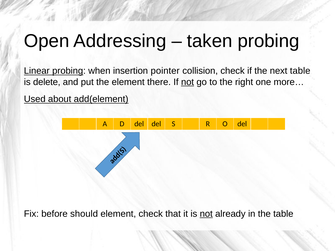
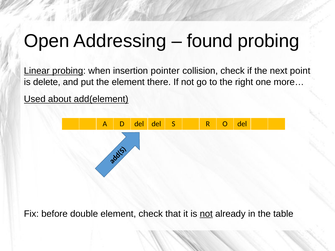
taken: taken -> found (210, 41)
next table: table -> point (300, 71)
not underline: present -> none (188, 82)
should: should -> double (84, 214)
